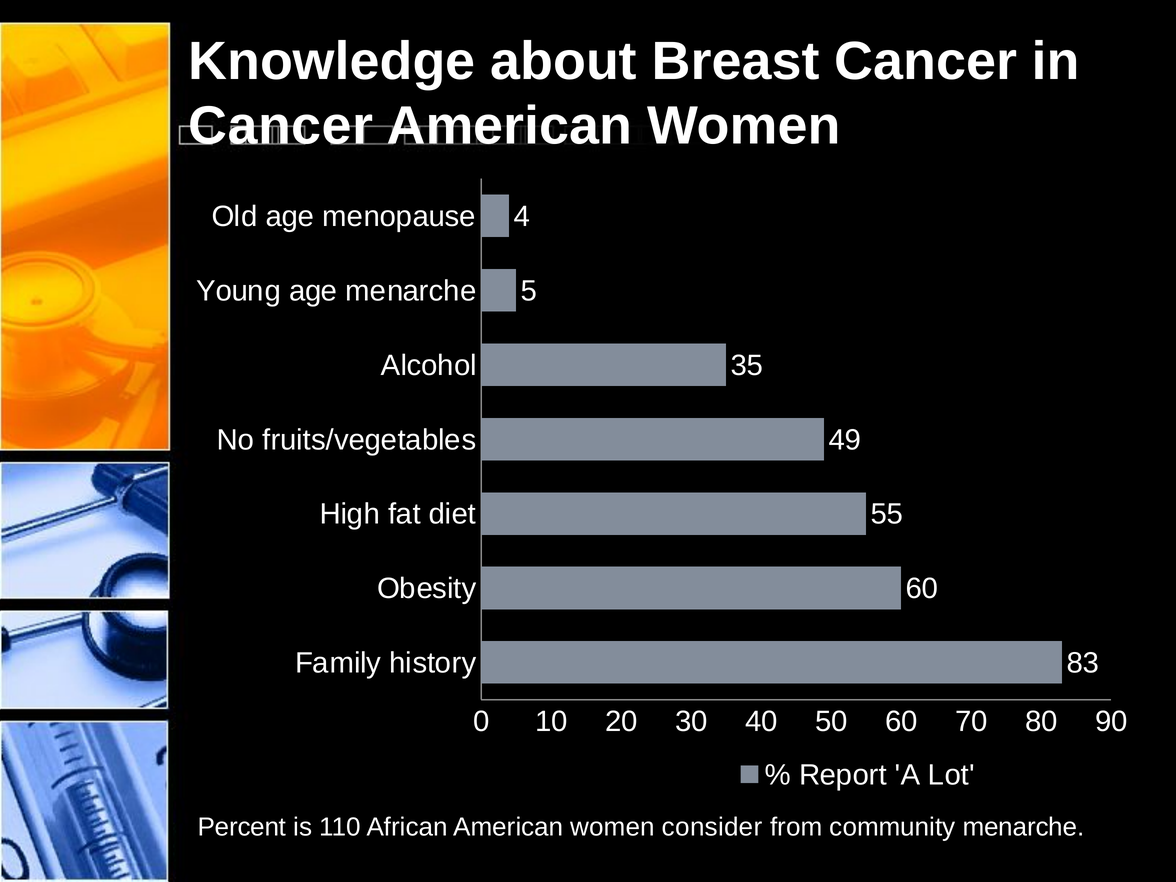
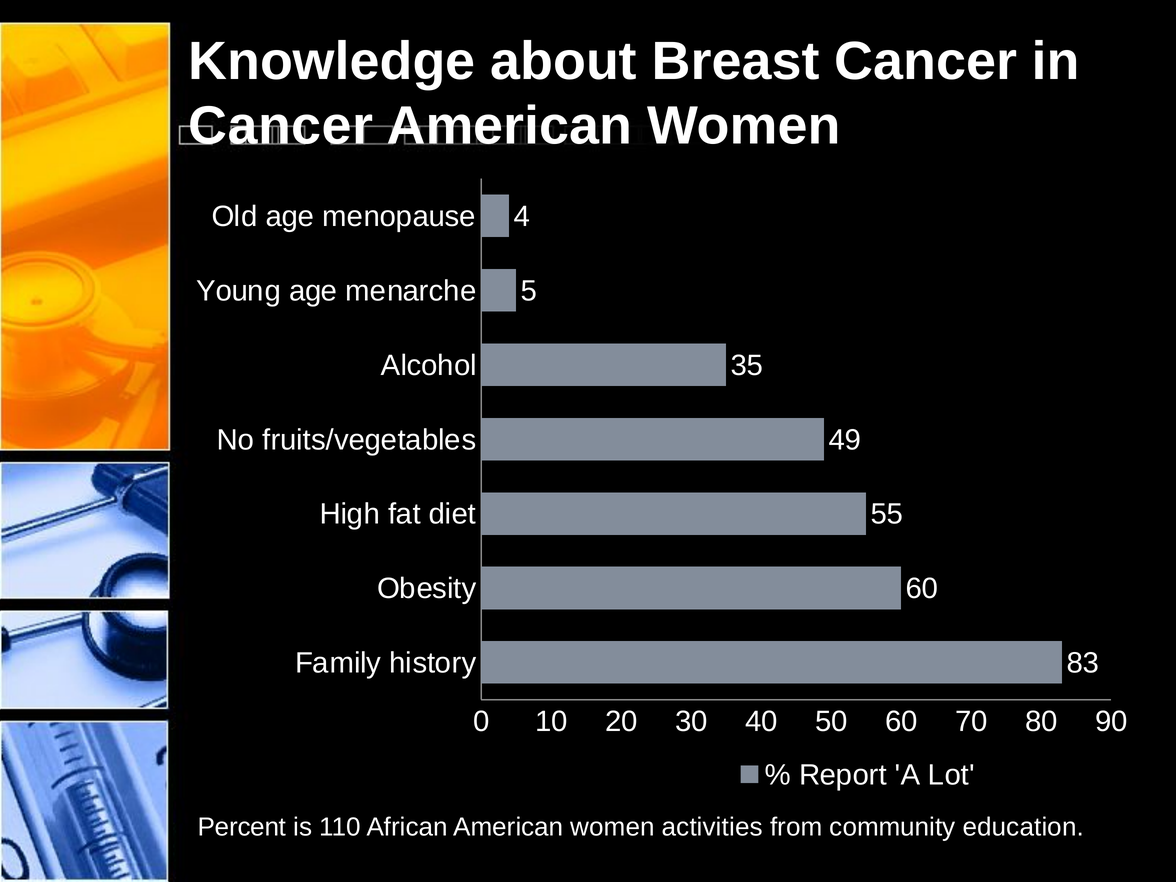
consider: consider -> activities (712, 827)
community menarche: menarche -> education (1023, 827)
